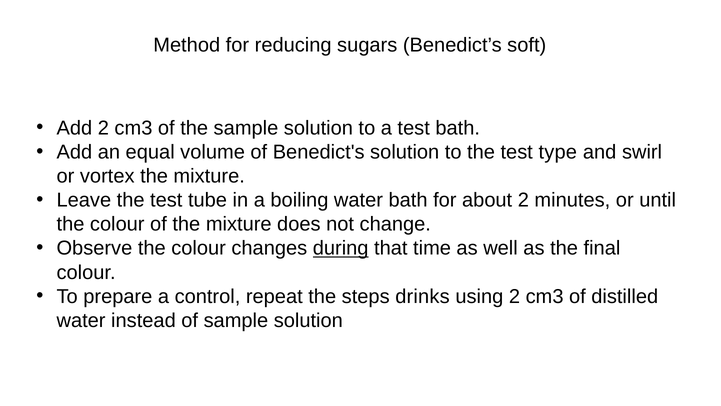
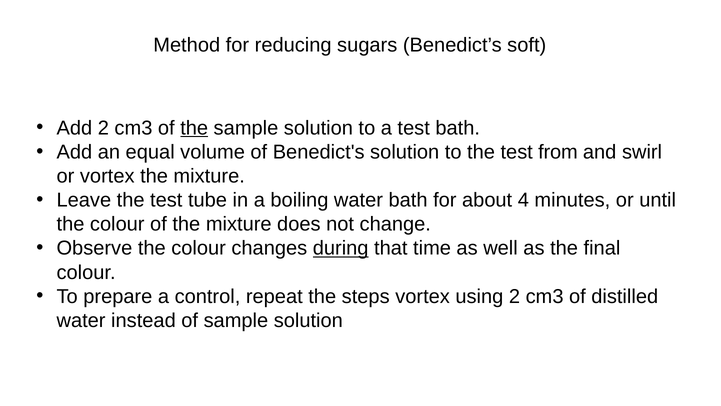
the underline: none -> present (194, 128)
type: type -> from (558, 152)
about 2: 2 -> 4 (523, 200)
steps drinks: drinks -> vortex (423, 296)
